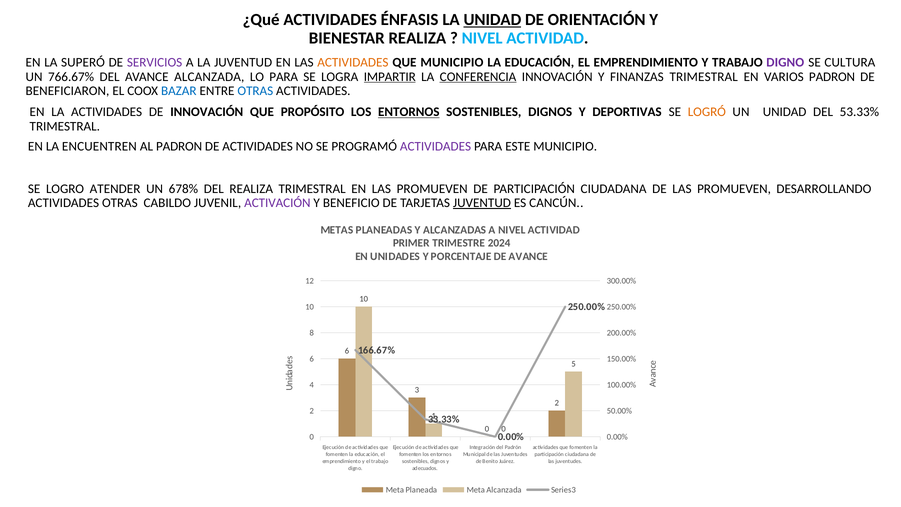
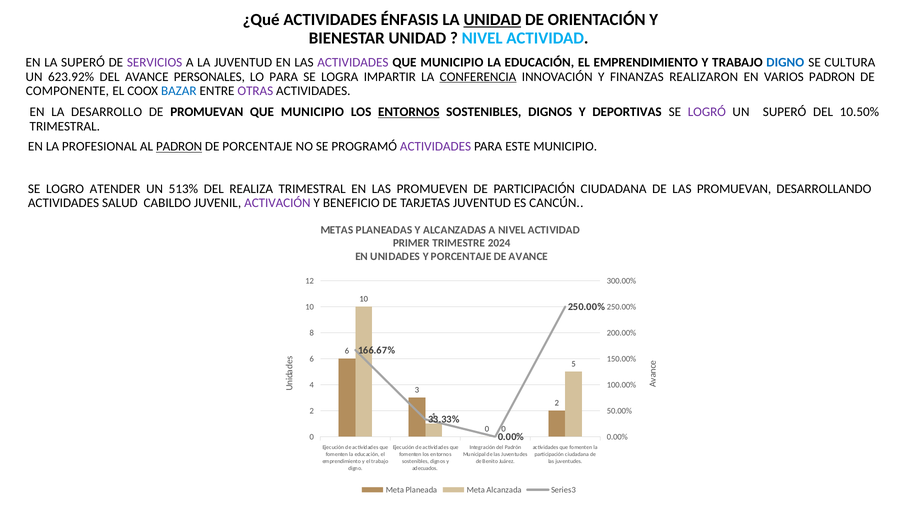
BIENESTAR REALIZA: REALIZA -> UNIDAD (417, 38)
ACTIVIDADES colour: orange -> purple (353, 62)
DIGNO colour: purple -> blue (785, 62)
766.67%: 766.67% -> 623.92% (71, 77)
AVANCE ALCANZADA: ALCANZADA -> PERSONALES (209, 77)
IMPARTIR underline: present -> none (390, 77)
FINANZAS TRIMESTRAL: TRIMESTRAL -> REALIZARON (704, 77)
BENEFICIARON: BENEFICIARON -> COMPONENTE (67, 91)
OTRAS colour: blue -> purple (255, 91)
LA ACTIVIDADES: ACTIVIDADES -> DESARROLLO (107, 112)
DE INNOVACIÓN: INNOVACIÓN -> PROMUEVAN (207, 112)
PROPÓSITO: PROPÓSITO -> MUNICIPIO (312, 112)
LOGRÓ colour: orange -> purple (707, 112)
UN UNIDAD: UNIDAD -> SUPERÓ (785, 112)
53.33%: 53.33% -> 10.50% (859, 112)
ENCUENTREN: ENCUENTREN -> PROFESIONAL (99, 147)
PADRON underline: none -> present (179, 147)
ACTIVIDADES: ACTIVIDADES -> PORCENTAJE (257, 147)
678%: 678% -> 513% (183, 189)
DE LAS PROMUEVEN: PROMUEVEN -> PROMUEVAN (734, 189)
ACTIVIDADES OTRAS: OTRAS -> SALUD (120, 203)
JUVENTUD underline: present -> none (482, 203)
